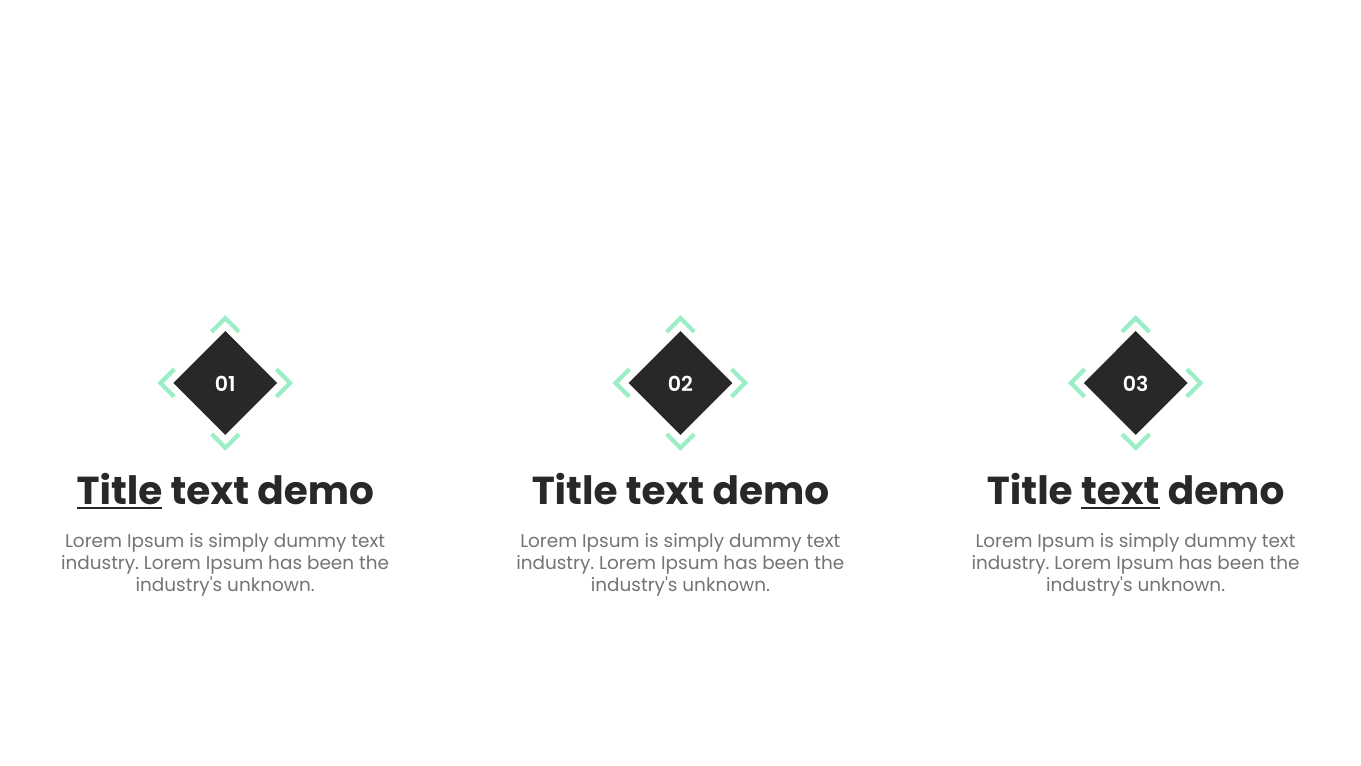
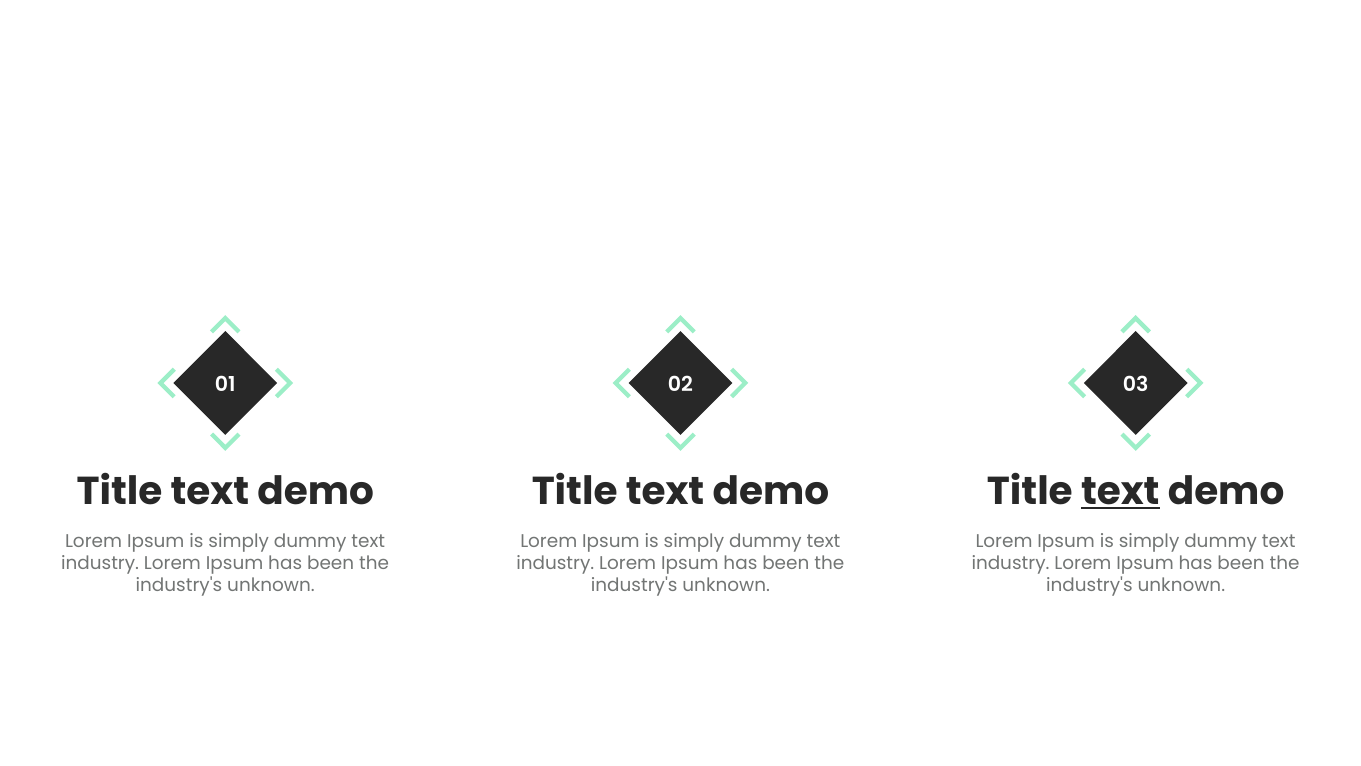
Title underline: present -> none (119, 491)
